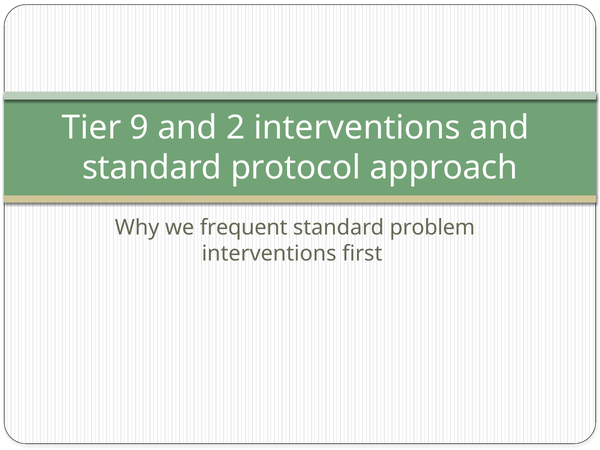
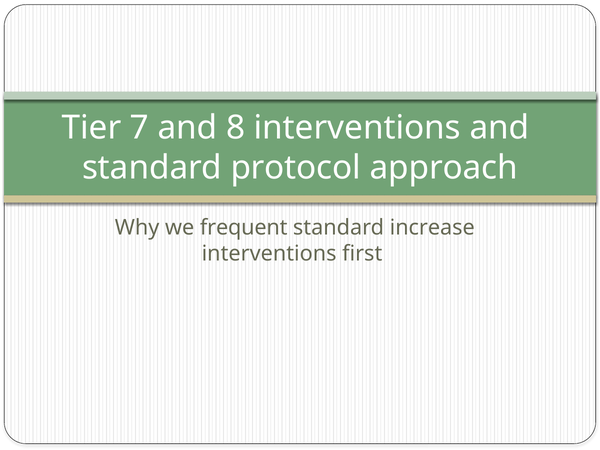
9: 9 -> 7 (139, 128)
2: 2 -> 8 (236, 128)
problem: problem -> increase (432, 227)
